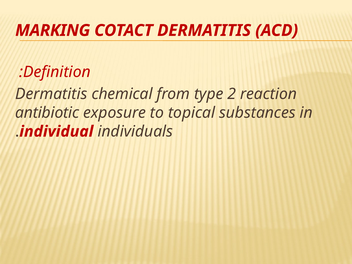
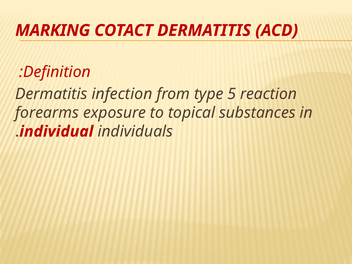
chemical: chemical -> infection (122, 94)
2: 2 -> 5 (232, 94)
antibiotic: antibiotic -> forearms (47, 113)
